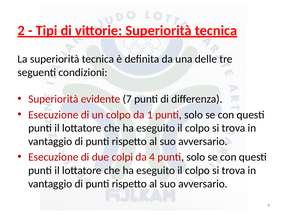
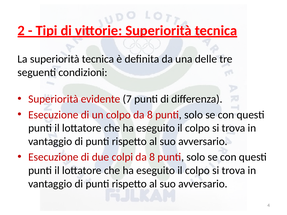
colpo da 1: 1 -> 8 (150, 115)
colpi da 4: 4 -> 8 (152, 157)
